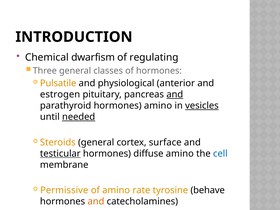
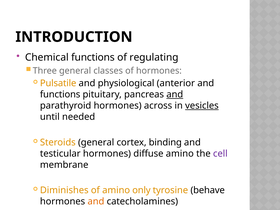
Chemical dwarfism: dwarfism -> functions (93, 57)
estrogen: estrogen -> functions (60, 94)
hormones amino: amino -> across (158, 106)
needed underline: present -> none (79, 117)
surface: surface -> binding (165, 142)
testicular underline: present -> none (60, 154)
cell colour: blue -> purple (220, 154)
Permissive: Permissive -> Diminishes (64, 190)
rate: rate -> only (141, 190)
